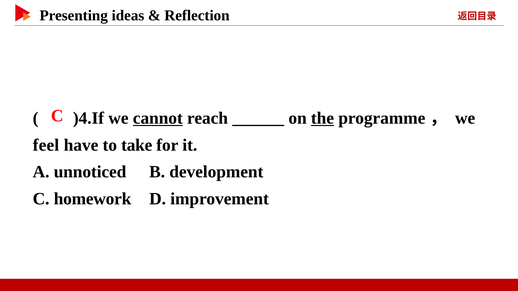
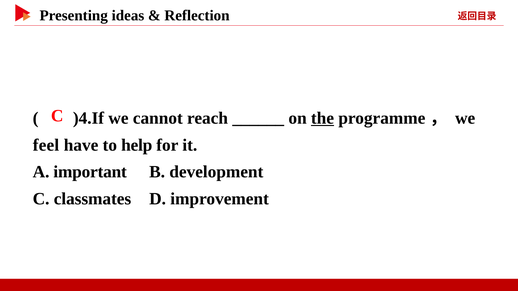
cannot underline: present -> none (158, 118)
take: take -> help (137, 145)
unnoticed: unnoticed -> important (90, 172)
homework: homework -> classmates (92, 199)
